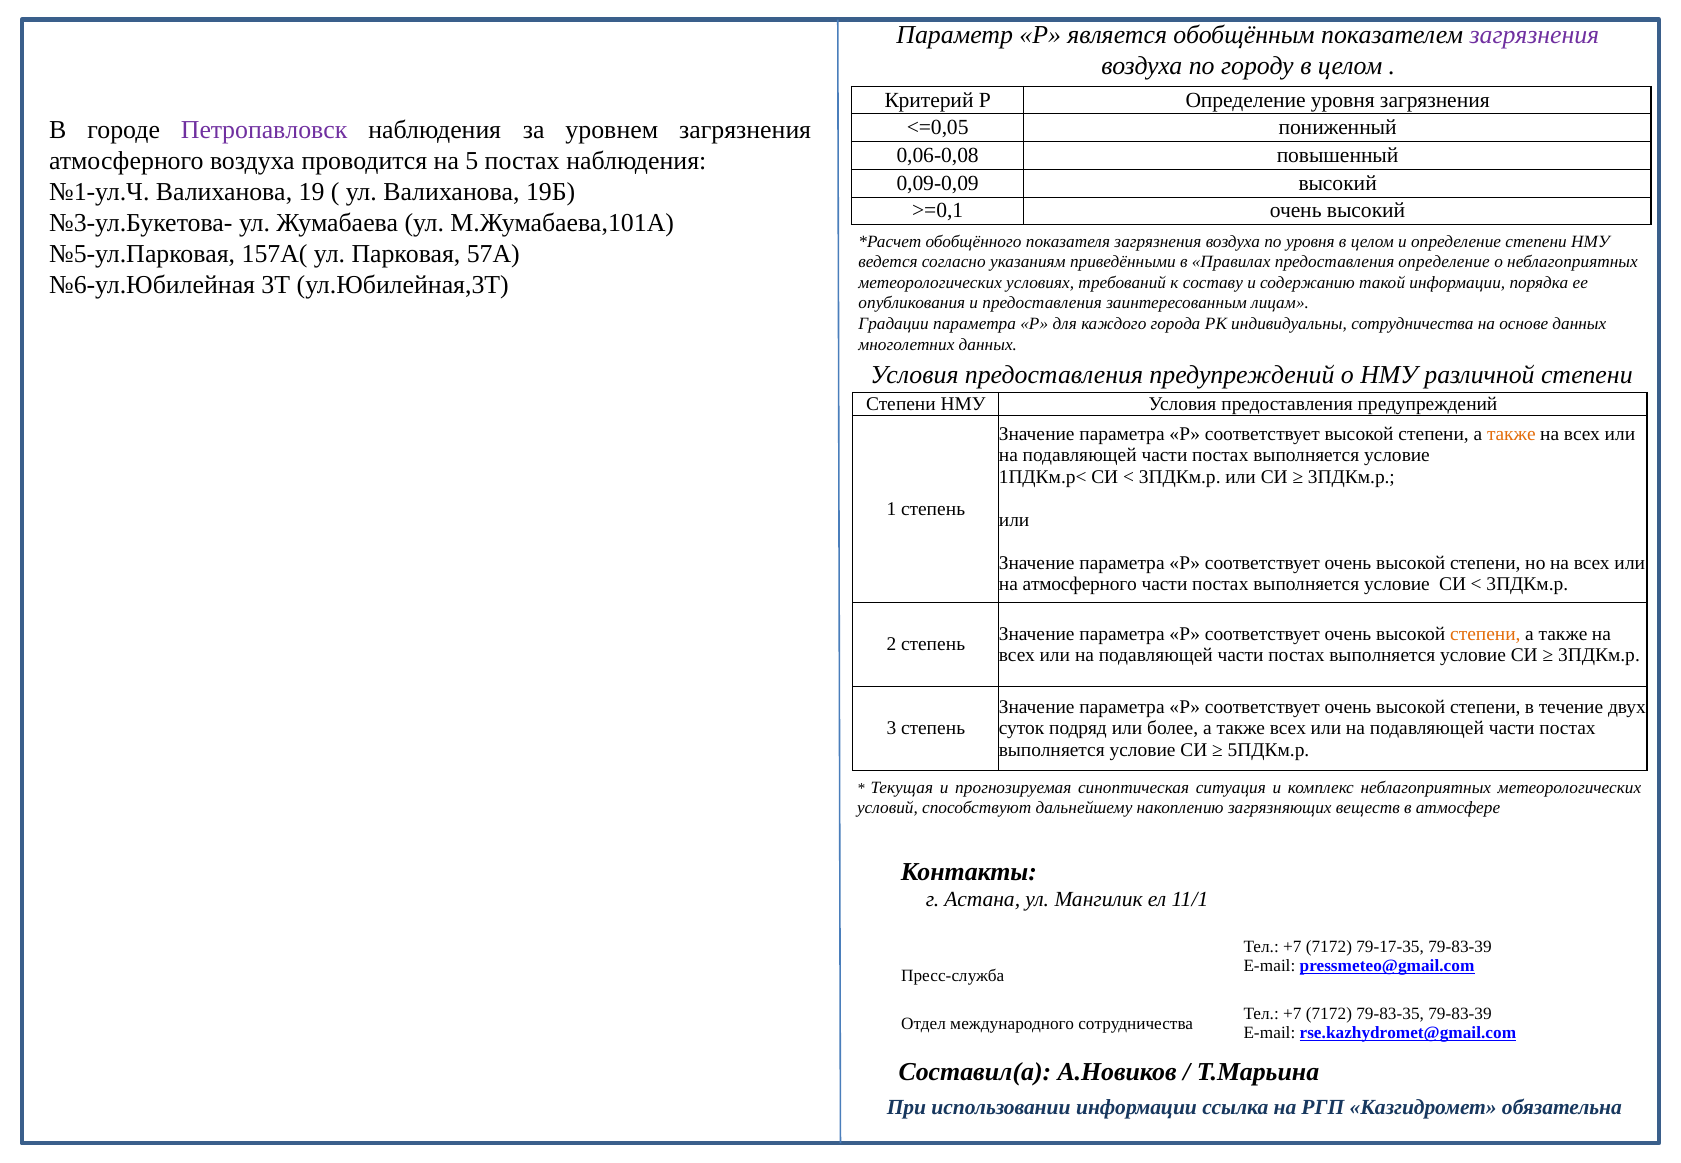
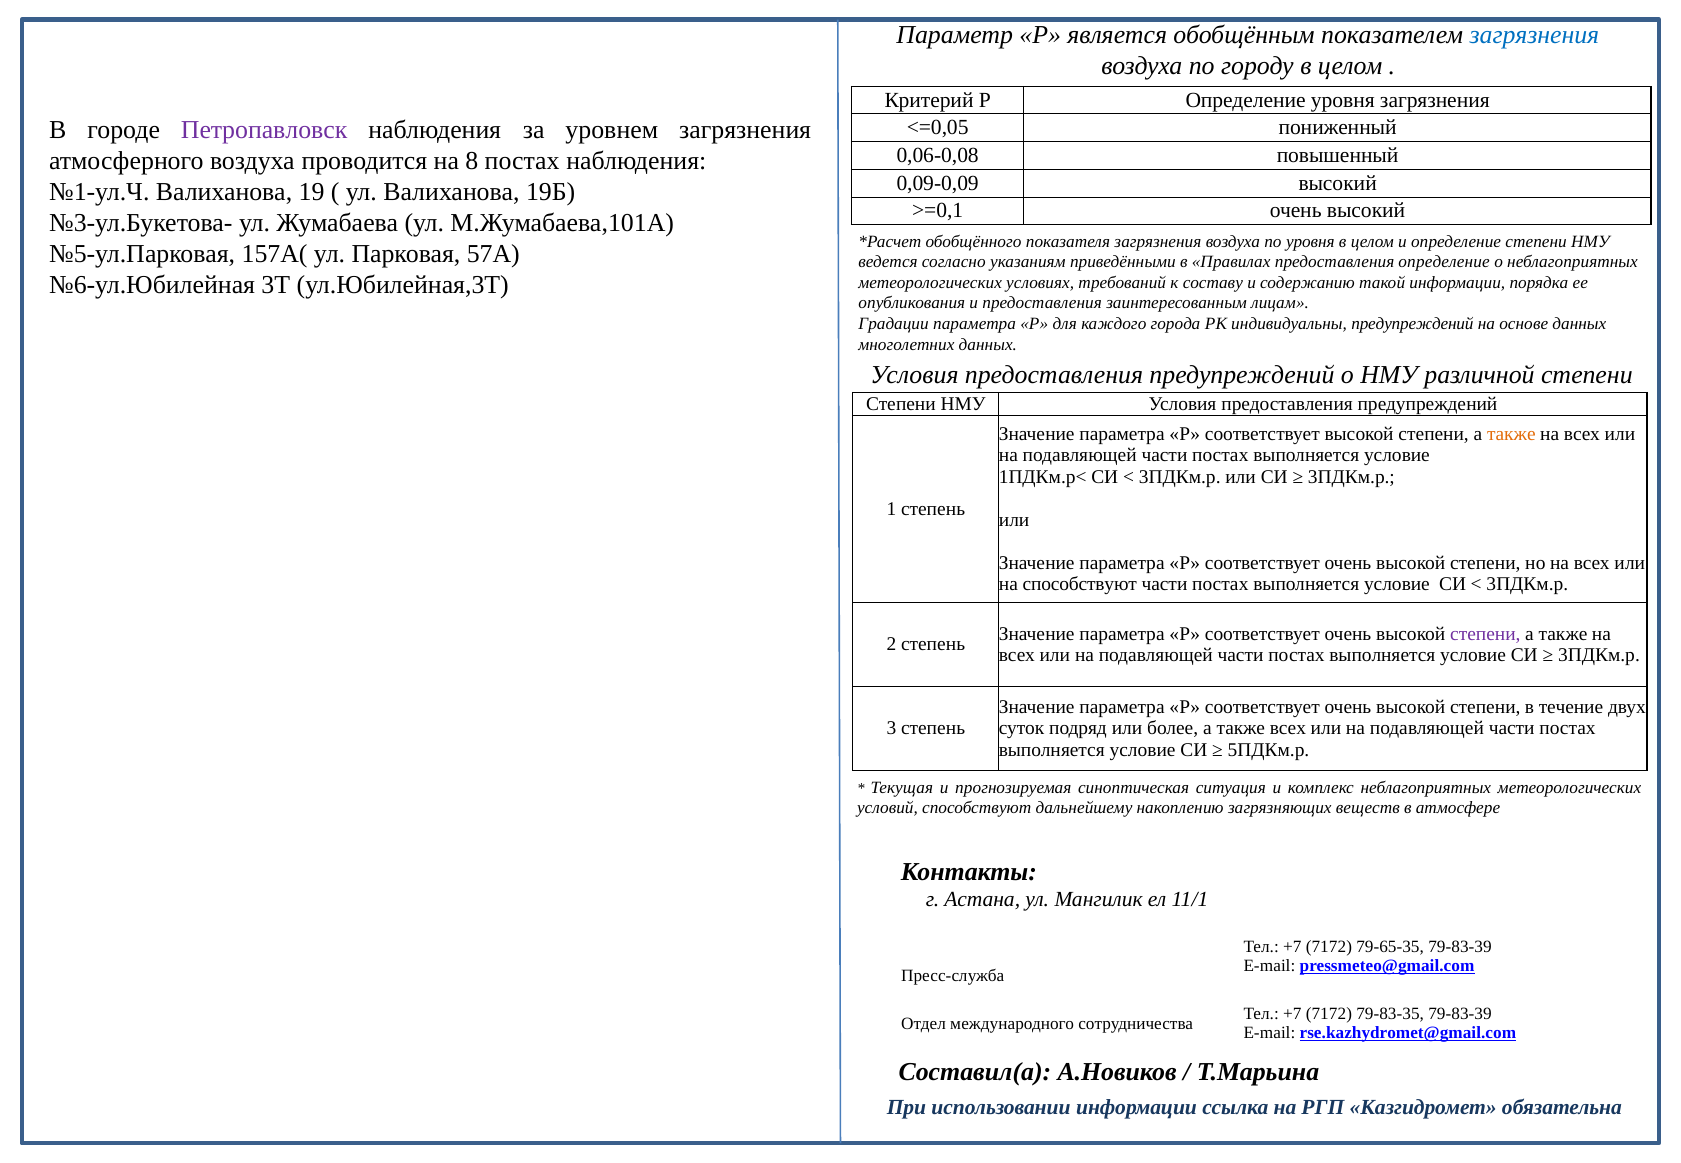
загрязнения colour: purple -> blue (1534, 35)
5: 5 -> 8 (472, 161)
индивидуальны сотрудничества: сотрудничества -> предупреждений (1412, 324)
на атмосферного: атмосферного -> способствуют (1080, 585)
степени colour: orange -> purple (1485, 634)
79-17-35: 79-17-35 -> 79-65-35 (1390, 947)
